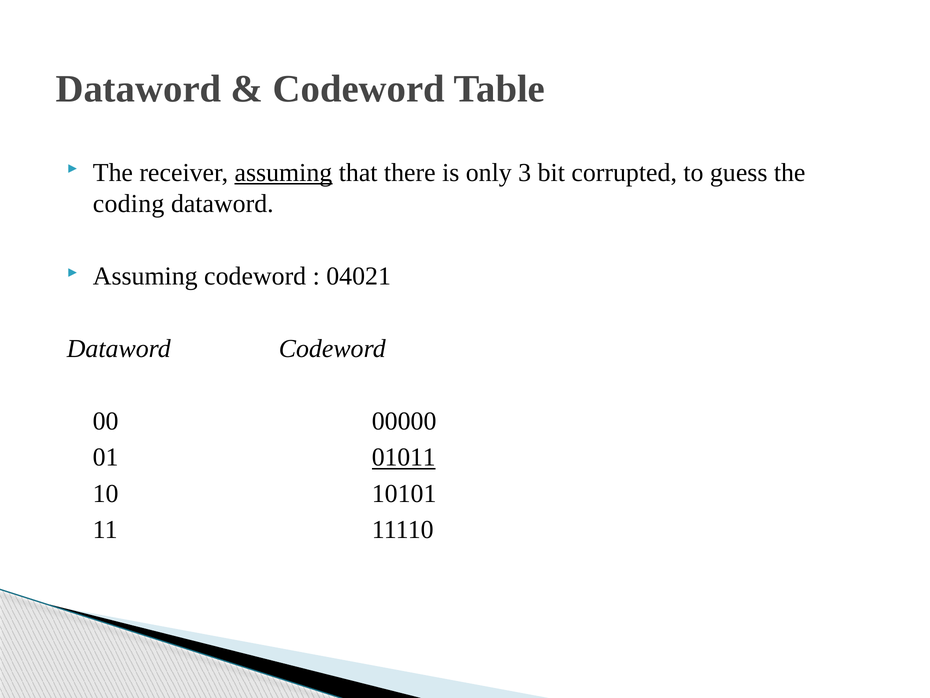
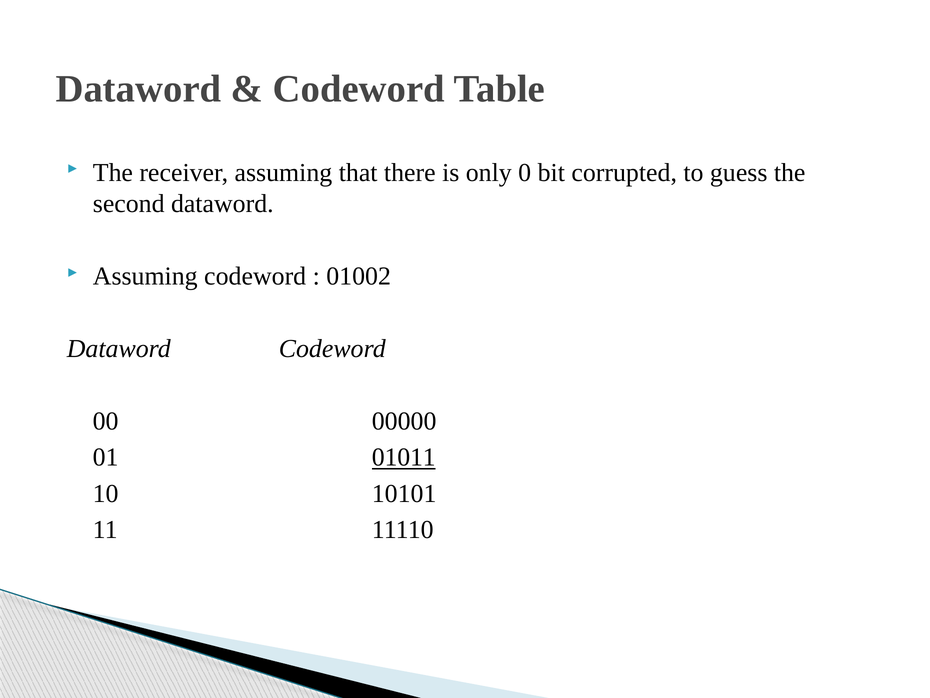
assuming underline: present -> none (283, 173)
3: 3 -> 0 (525, 173)
coding: coding -> second (129, 204)
04021: 04021 -> 01002 (359, 276)
